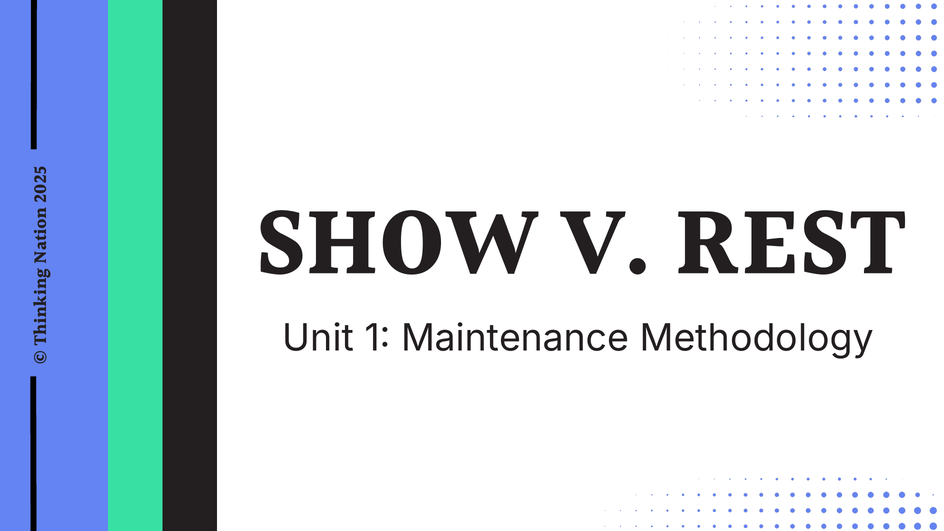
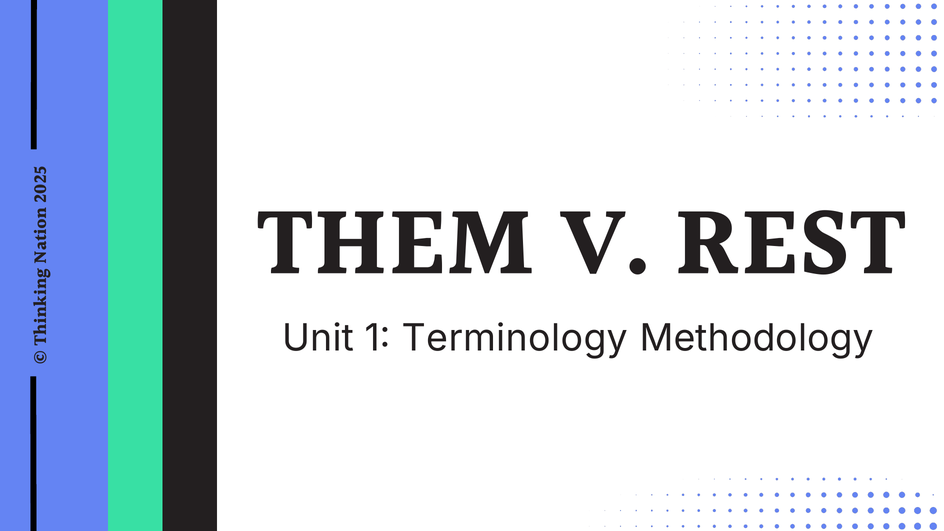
SHOW: SHOW -> THEM (396, 246)
Maintenance: Maintenance -> Terminology (515, 338)
